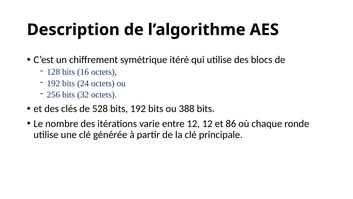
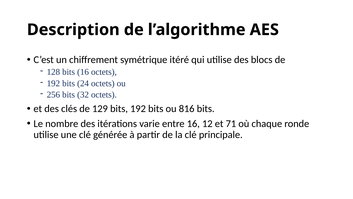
528: 528 -> 129 (100, 109)
388: 388 -> 816 (187, 109)
entre 12: 12 -> 16 (193, 123)
86: 86 -> 71 (231, 123)
